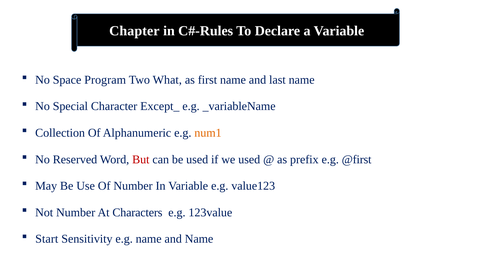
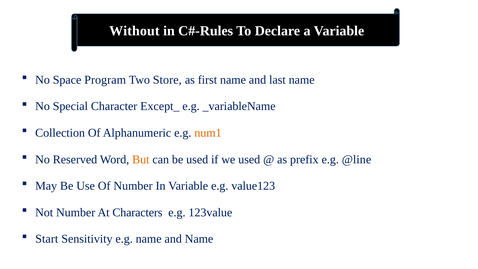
Chapter: Chapter -> Without (134, 31)
What: What -> Store (167, 80)
But colour: red -> orange (141, 159)
@first: @first -> @line (357, 159)
